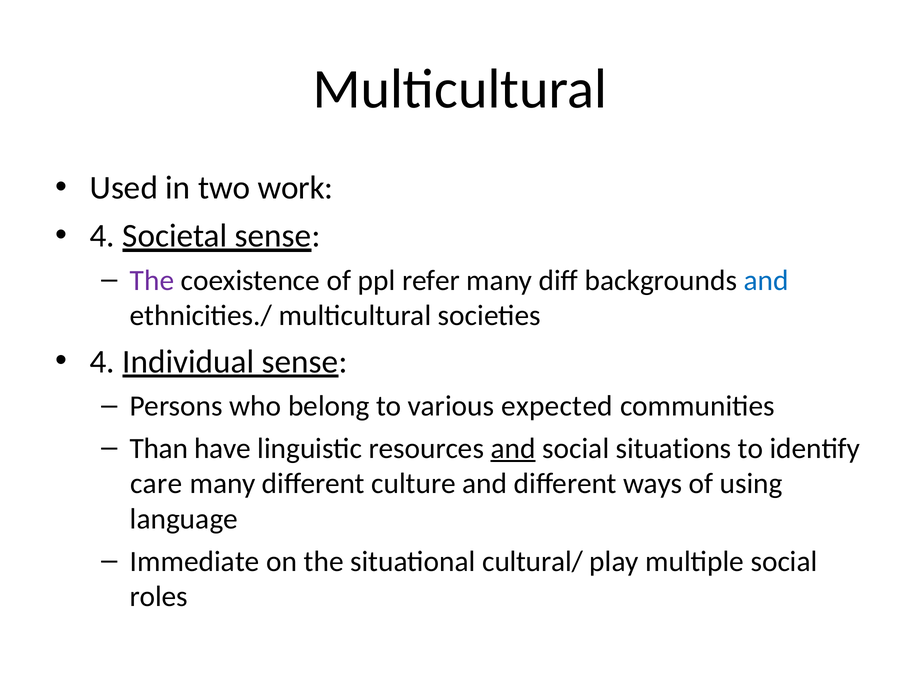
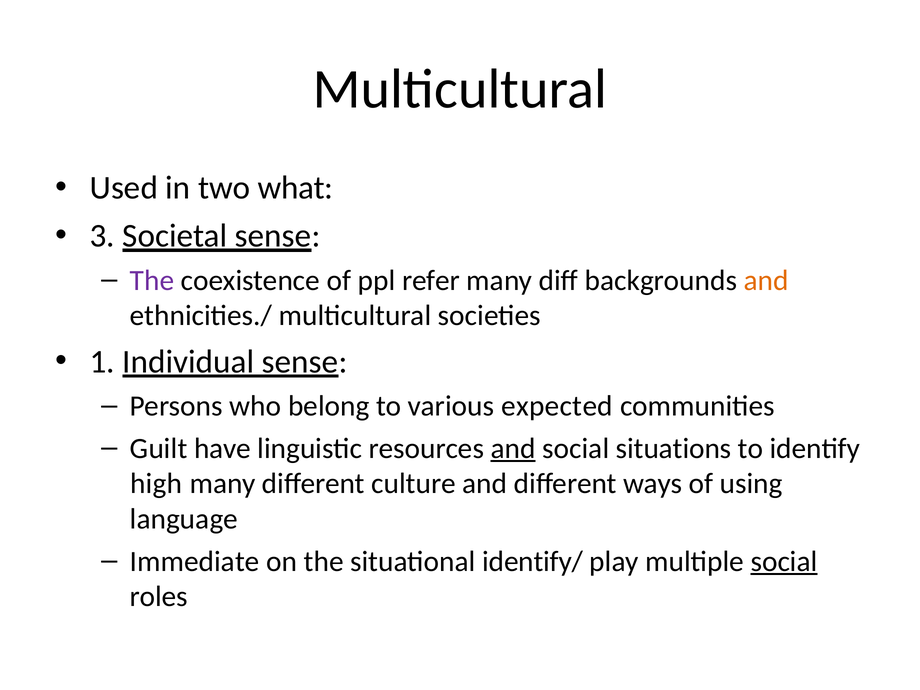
work: work -> what (295, 188)
4: 4 -> 3 (102, 236)
and colour: blue -> orange (766, 280)
4: 4 -> 1 (102, 362)
Than: Than -> Guilt (159, 448)
care: care -> high (156, 484)
cultural/: cultural/ -> identify/ (533, 561)
social underline: none -> present (784, 561)
